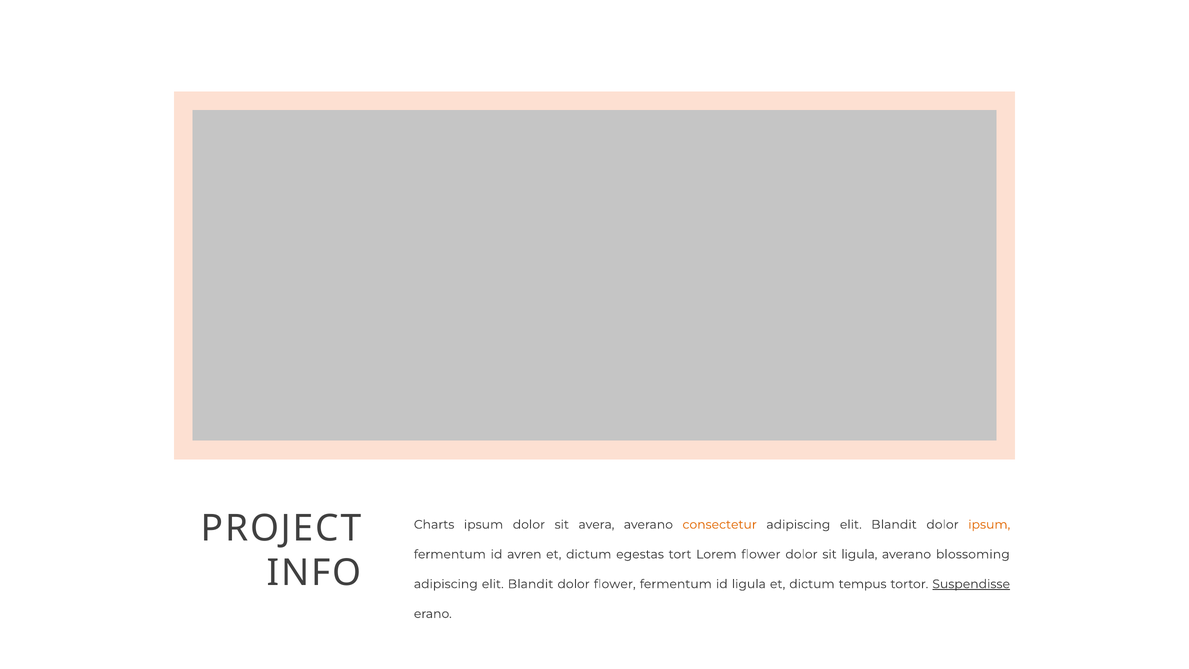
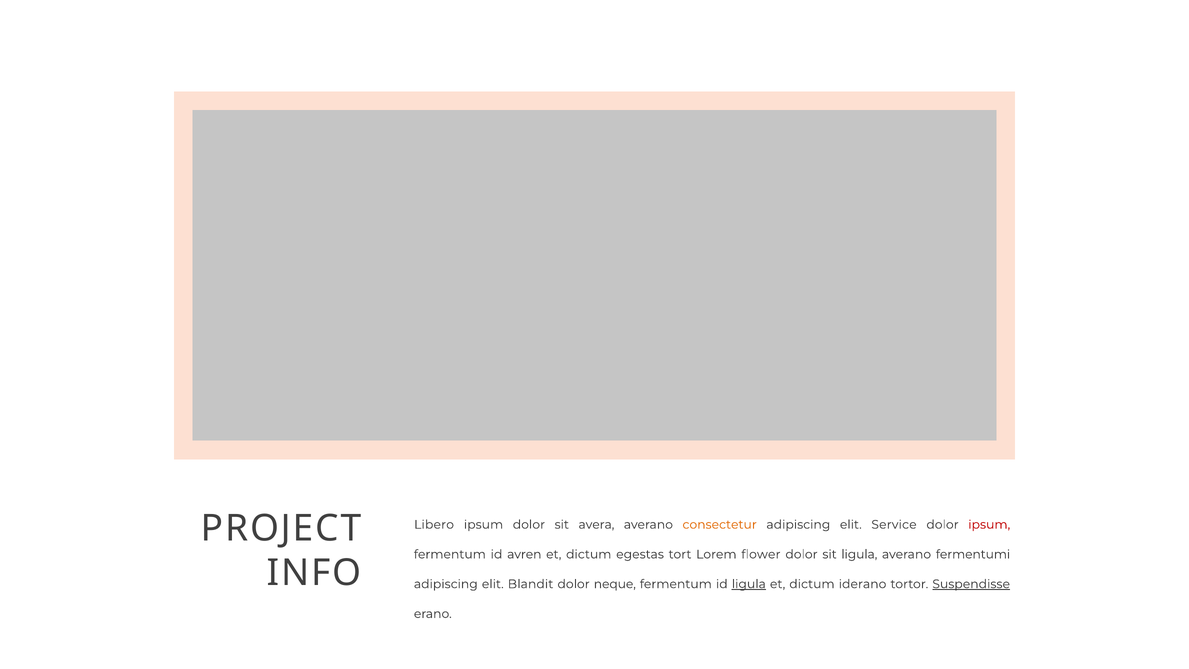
Charts: Charts -> Libero (434, 524)
Blandit: Blandit -> Service (894, 524)
ipsum colour: orange -> red (989, 524)
blossoming: blossoming -> fermentumi (973, 554)
dolor flower: flower -> neque (615, 584)
ligula underline: none -> present (749, 584)
tempus: tempus -> iderano (863, 584)
